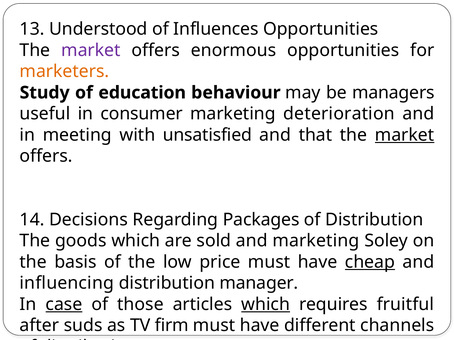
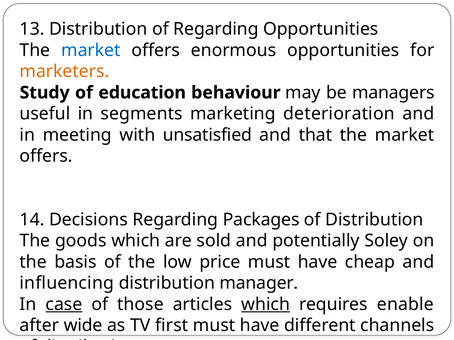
13 Understood: Understood -> Distribution (98, 29)
of Influences: Influences -> Regarding (216, 29)
market colour: purple -> blue (91, 50)
in consumer: consumer -> segments (142, 114)
market underline: present -> none (405, 135)
and marketing: marketing -> potentially (316, 241)
cheap underline: present -> none (370, 262)
fruitful: fruitful -> enable (405, 305)
suds: suds -> wide (83, 326)
firm: firm -> first (172, 326)
